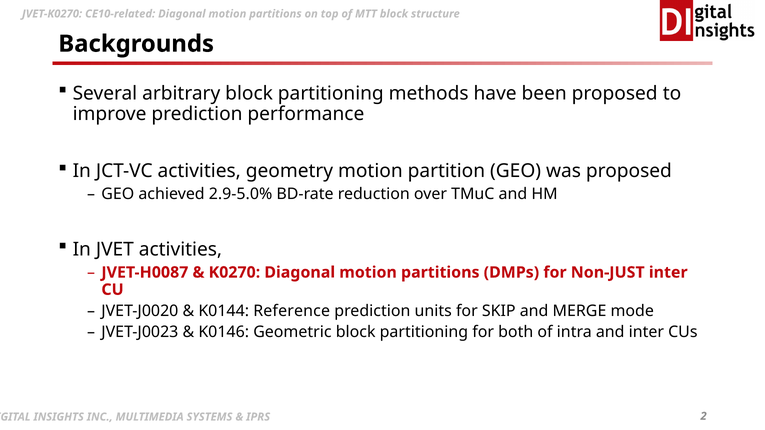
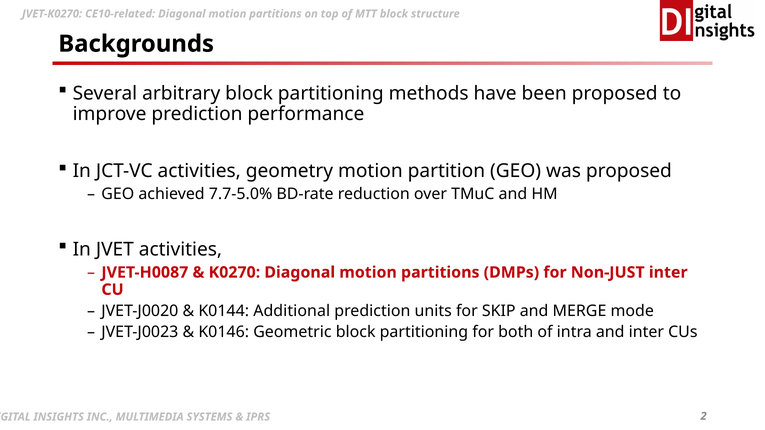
2.9-5.0%: 2.9-5.0% -> 7.7-5.0% (241, 194)
Reference: Reference -> Additional (292, 311)
